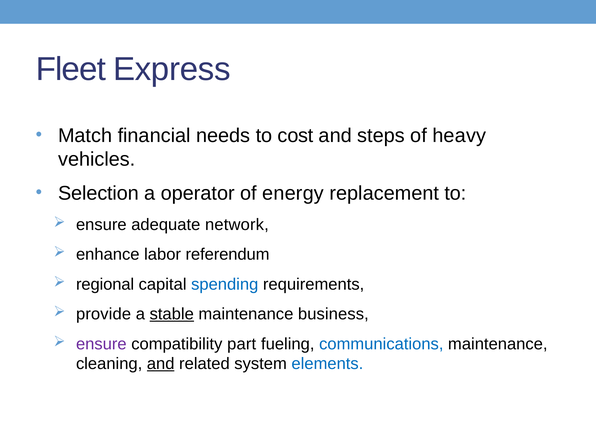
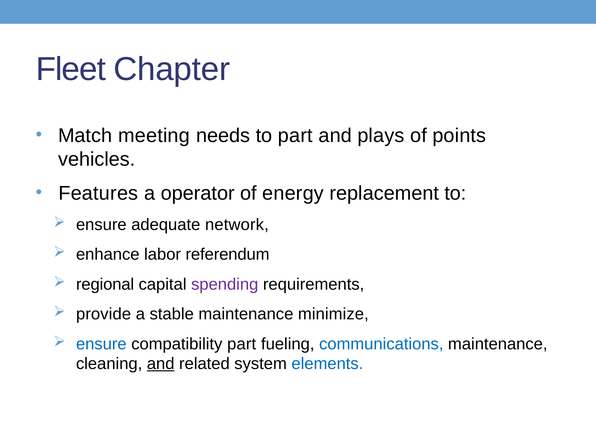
Express: Express -> Chapter (172, 69)
financial: financial -> meeting (154, 135)
to cost: cost -> part (295, 135)
steps: steps -> plays (381, 135)
heavy: heavy -> points (459, 135)
Selection: Selection -> Features (98, 193)
spending colour: blue -> purple (225, 284)
stable underline: present -> none (172, 314)
business: business -> minimize (333, 314)
ensure colour: purple -> blue (101, 344)
